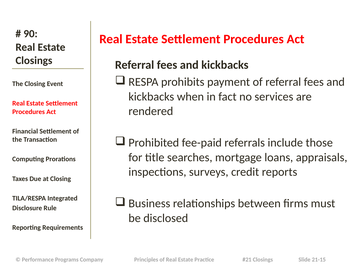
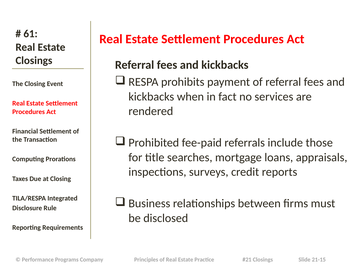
90: 90 -> 61 (31, 34)
